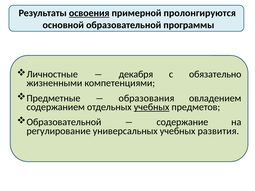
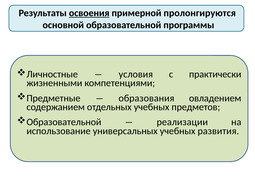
декабря: декабря -> условия (136, 74)
обязательно: обязательно -> практически (215, 74)
учебных underline: present -> none (152, 107)
содержание: содержание -> реализации (182, 122)
регулирование: регулирование -> использование (59, 131)
